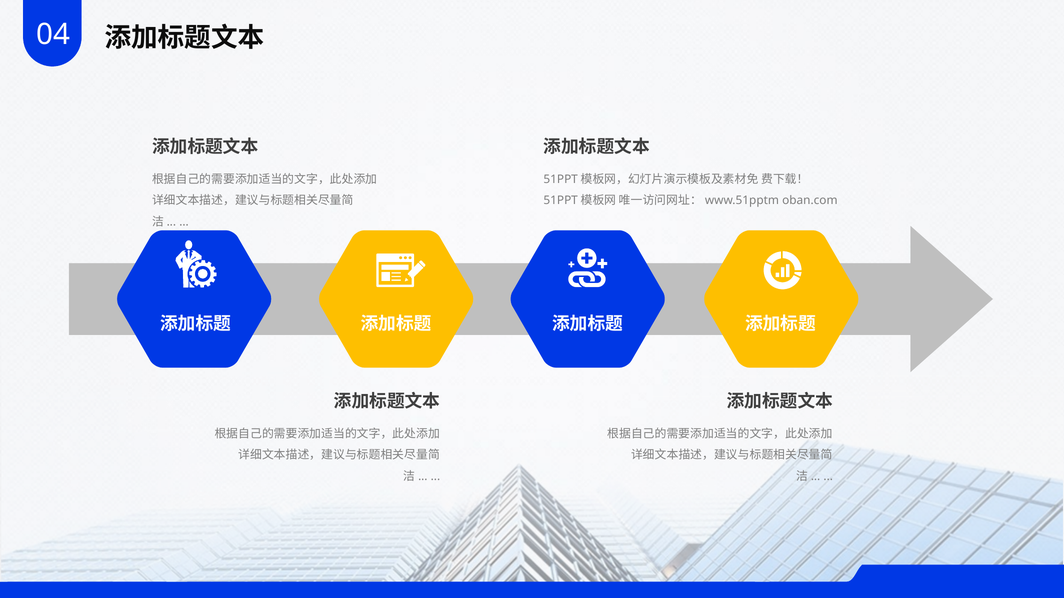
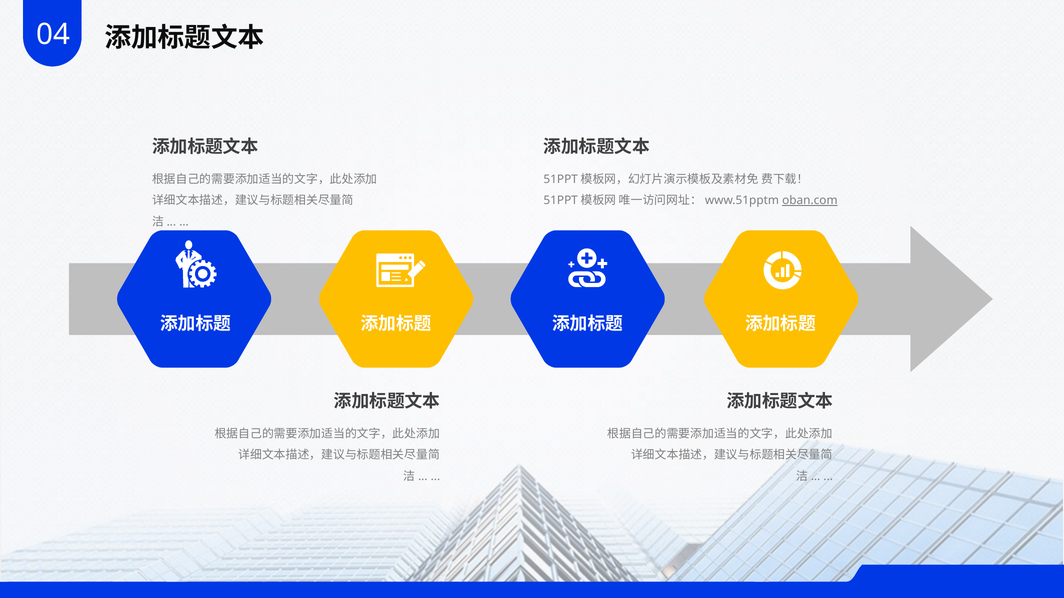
oban.com underline: none -> present (810, 201)
